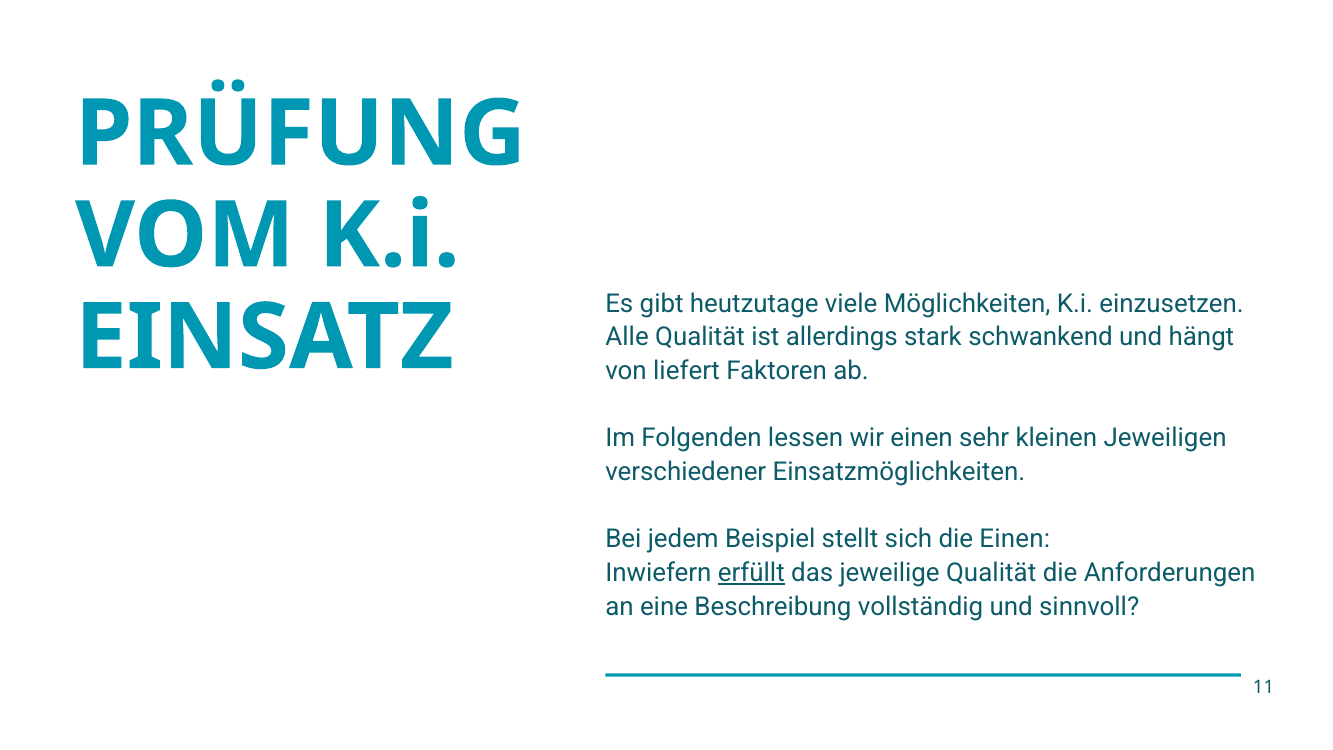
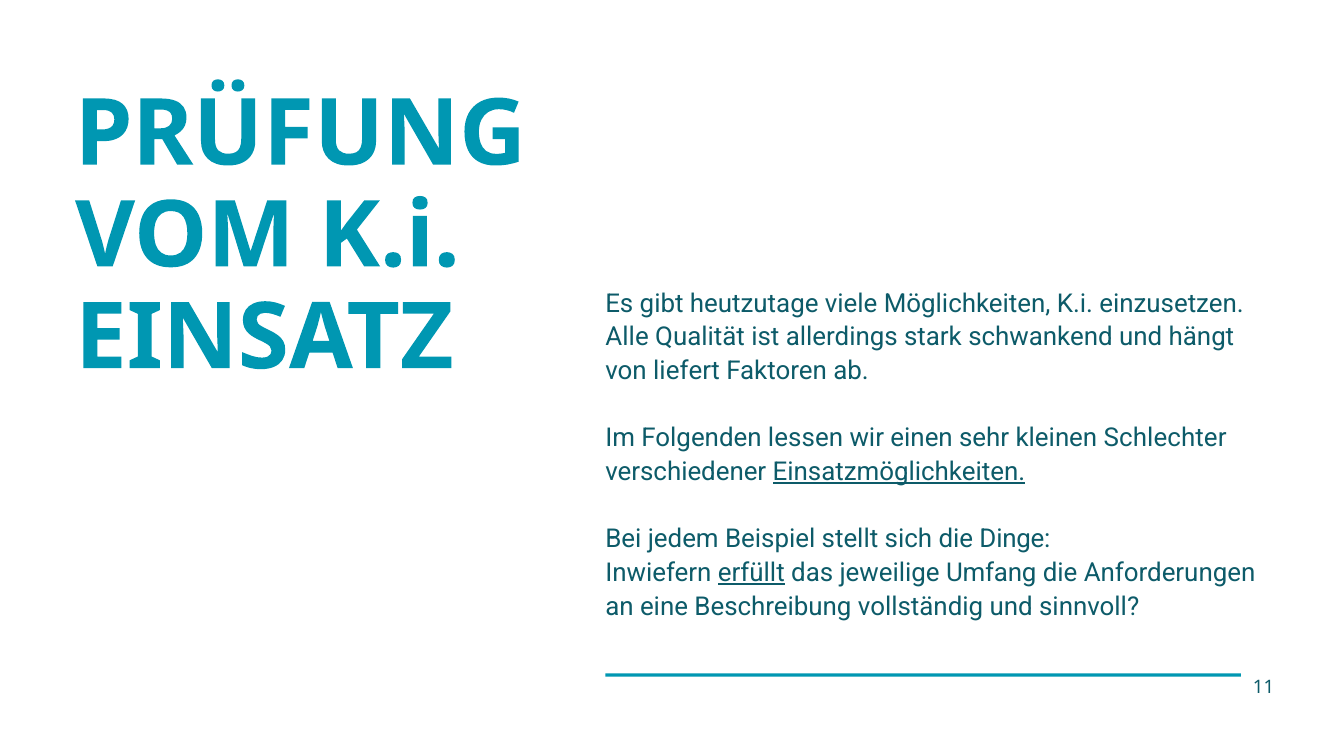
Jeweiligen: Jeweiligen -> Schlechter (1165, 438)
Einsatzmöglichkeiten underline: none -> present (899, 472)
die Einen: Einen -> Dinge (1015, 539)
jeweilige Qualität: Qualität -> Umfang (991, 573)
